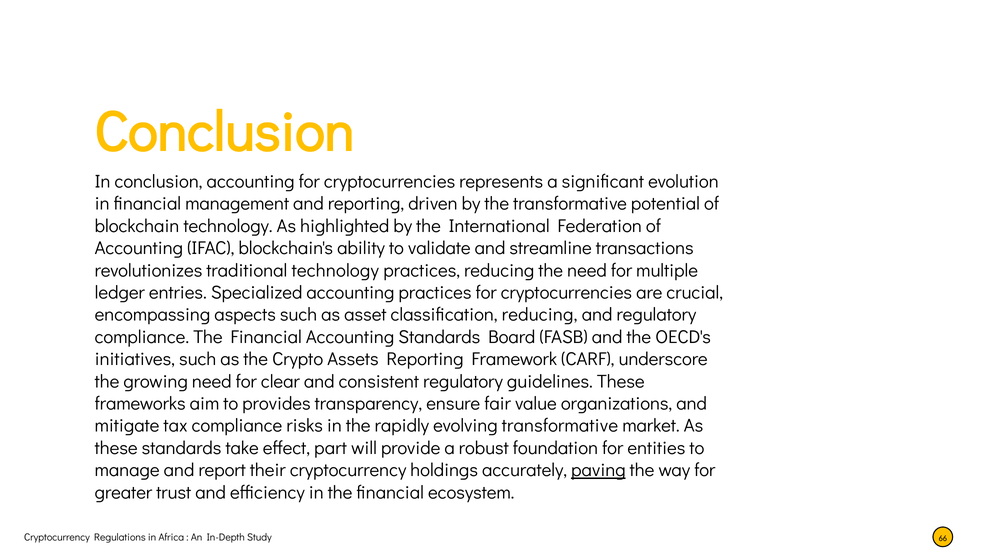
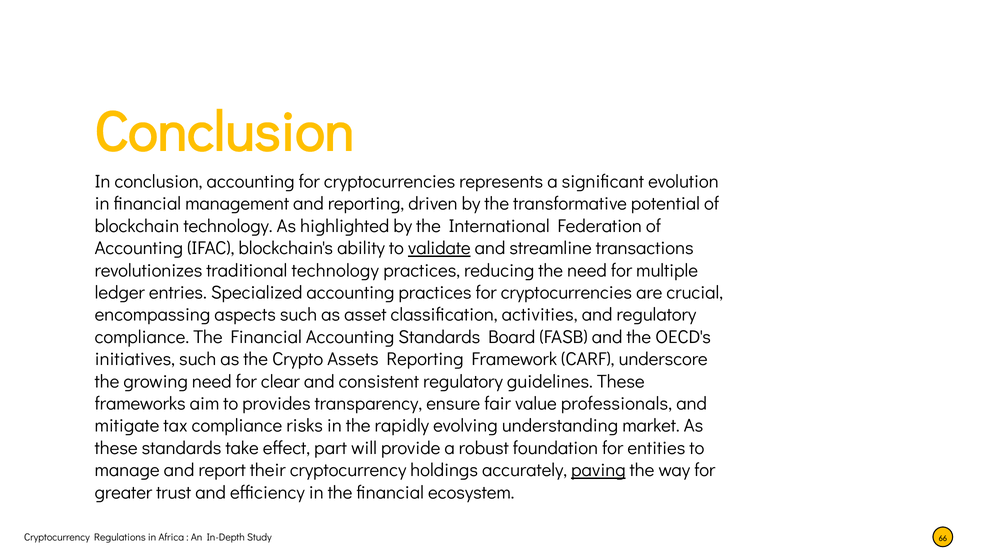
validate underline: none -> present (439, 248)
classification reducing: reducing -> activities (540, 315)
organizations: organizations -> professionals (616, 403)
evolving transformative: transformative -> understanding (560, 426)
